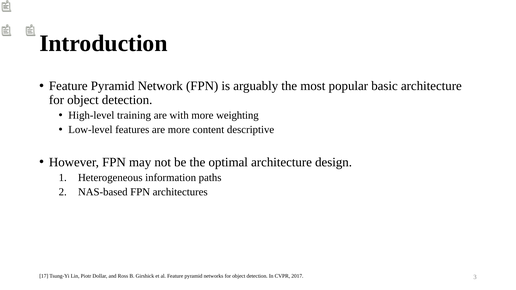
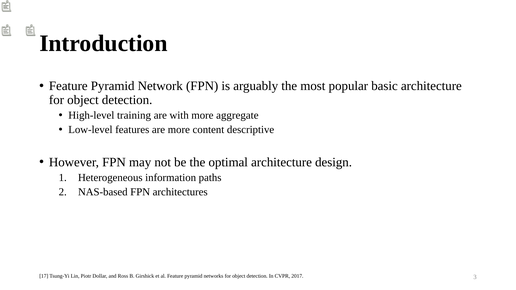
weighting: weighting -> aggregate (237, 115)
